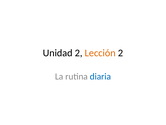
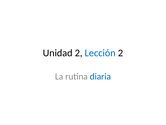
Lección colour: orange -> blue (100, 53)
